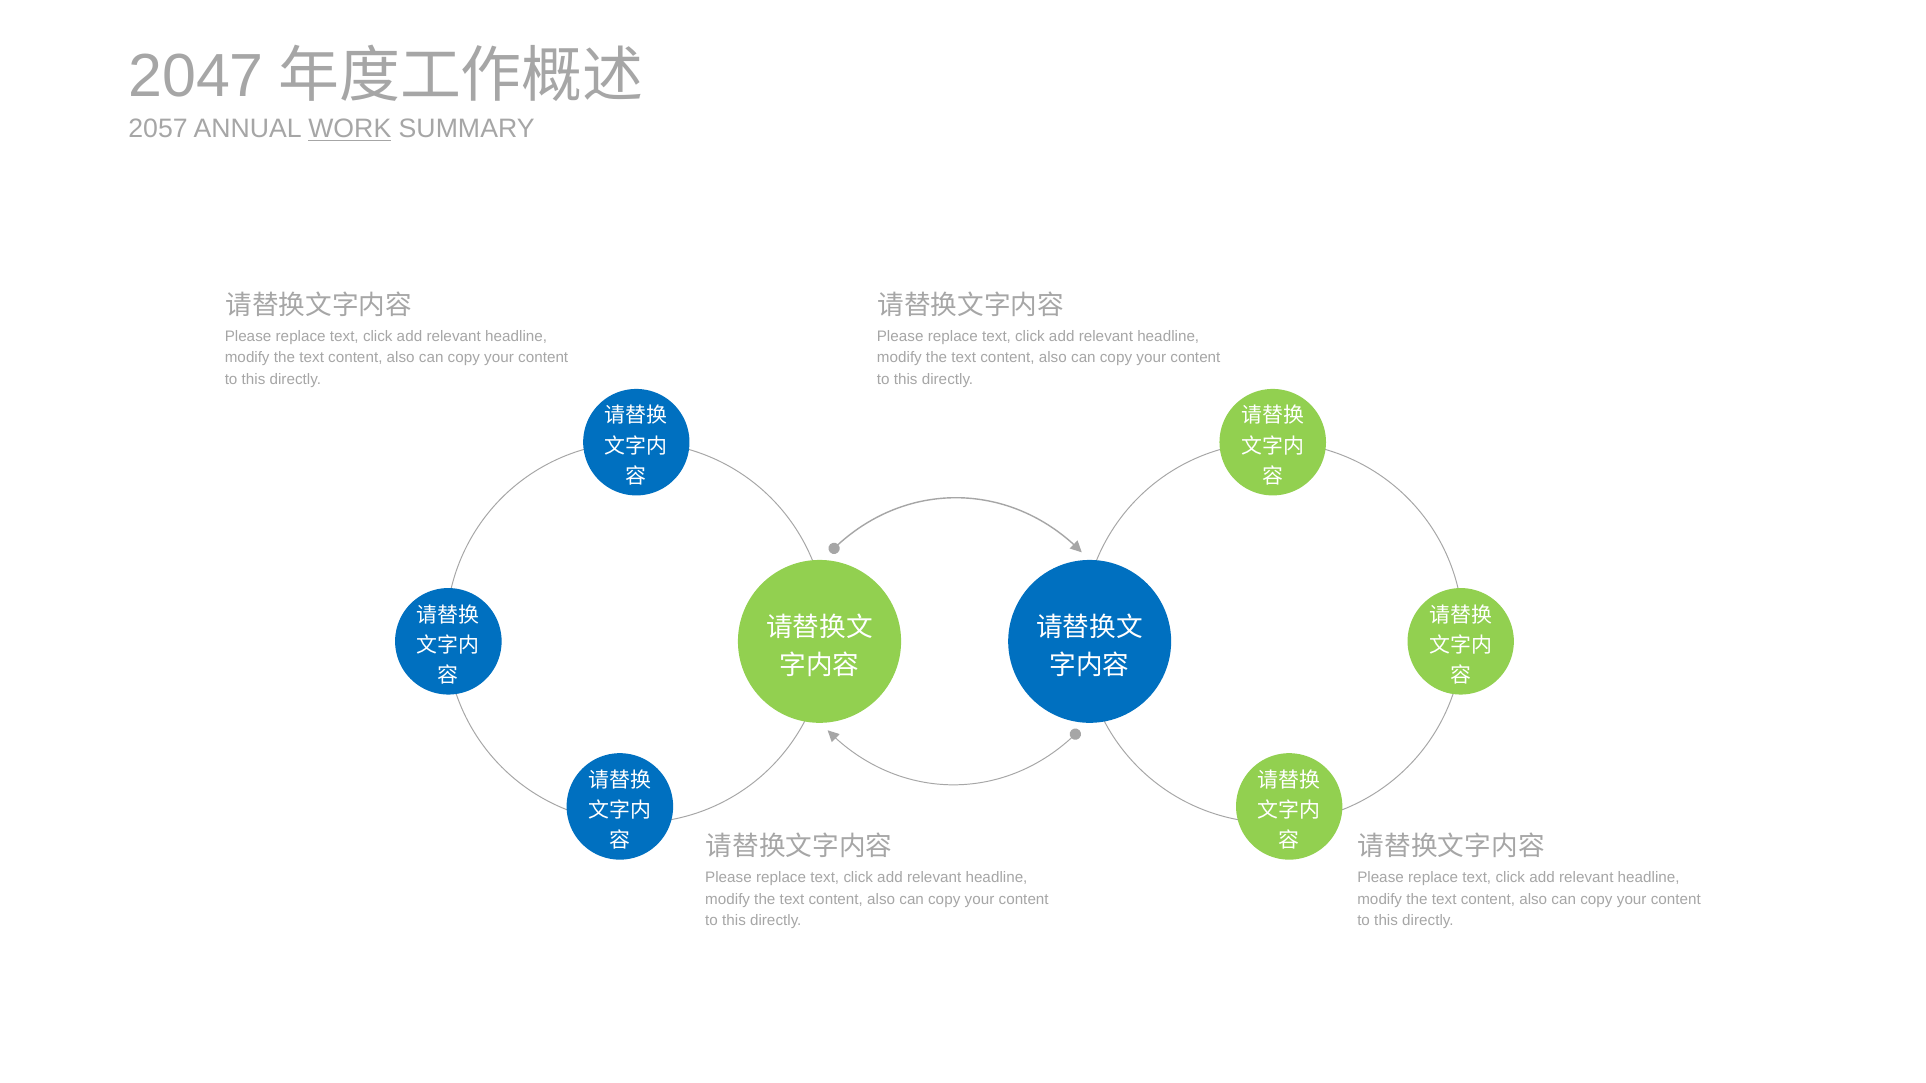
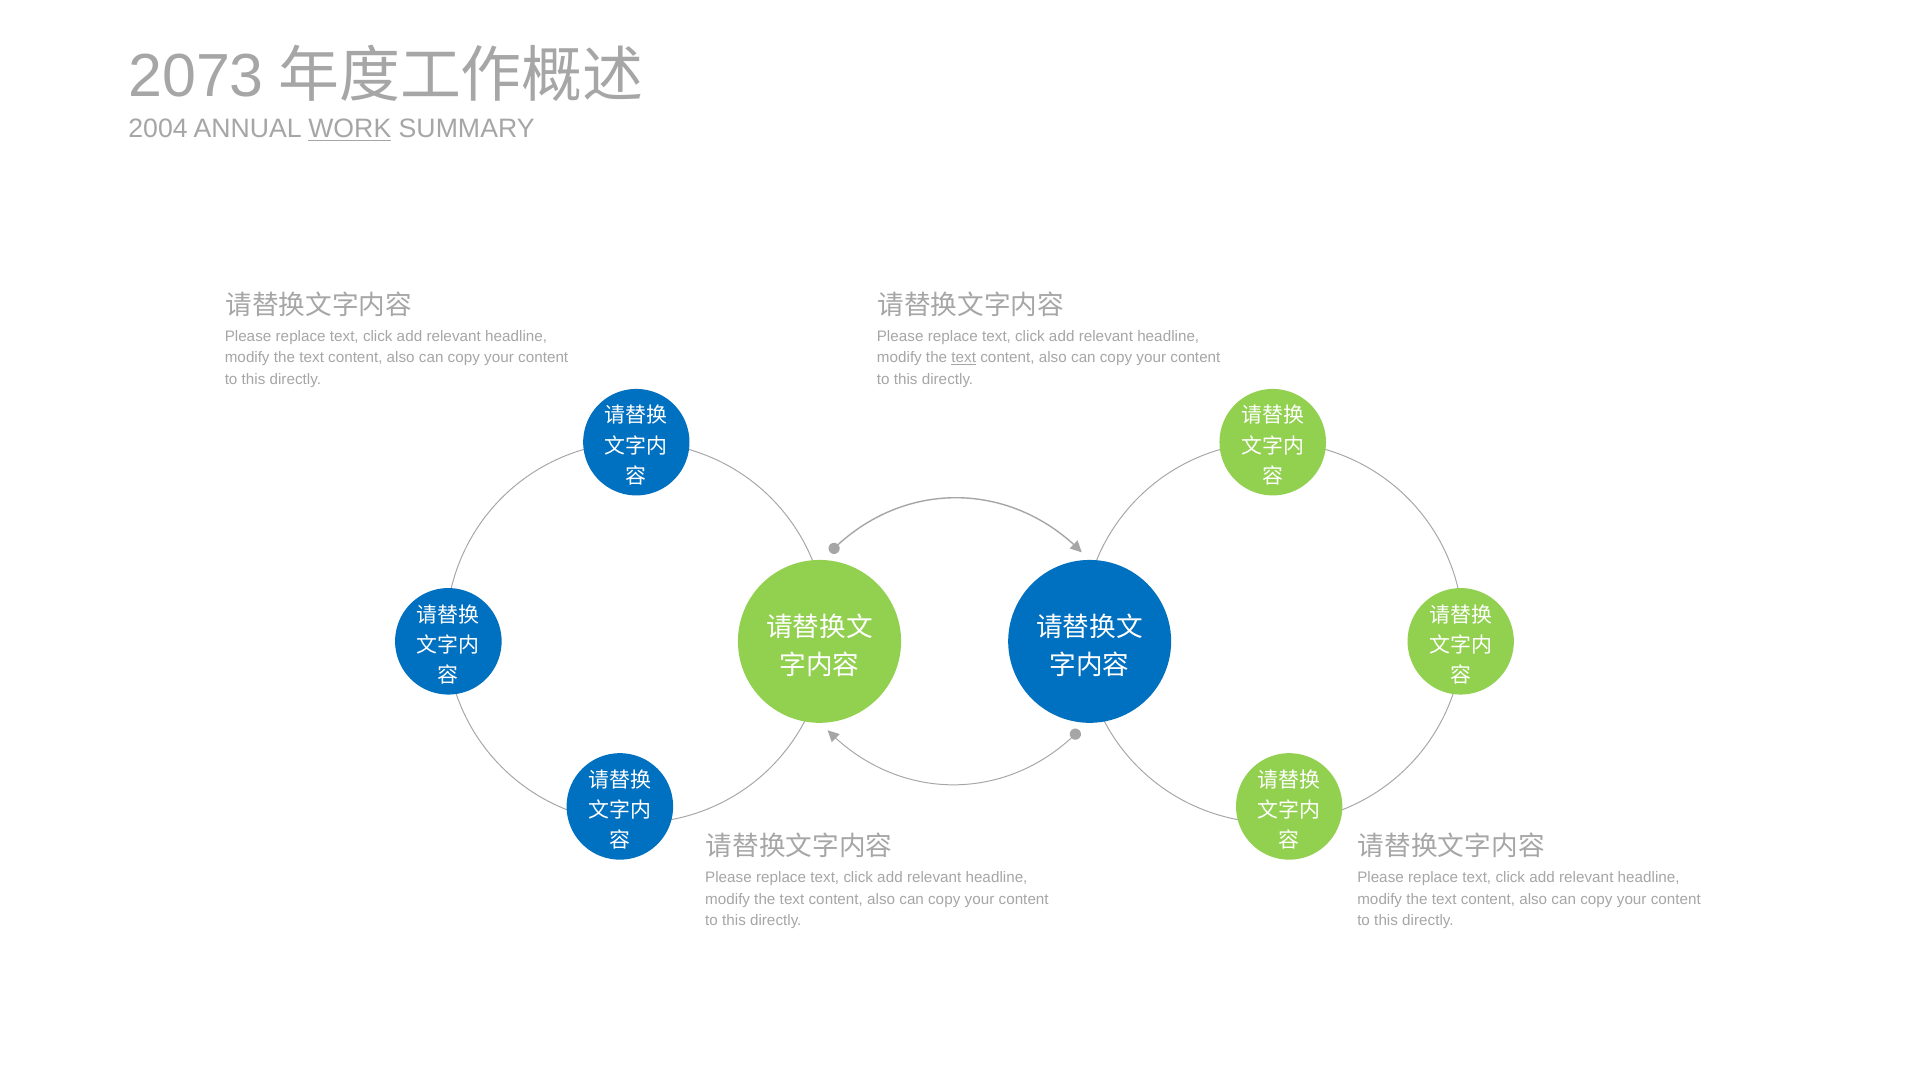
2047: 2047 -> 2073 (196, 76)
2057: 2057 -> 2004 (158, 129)
text underline: none -> present (964, 358)
